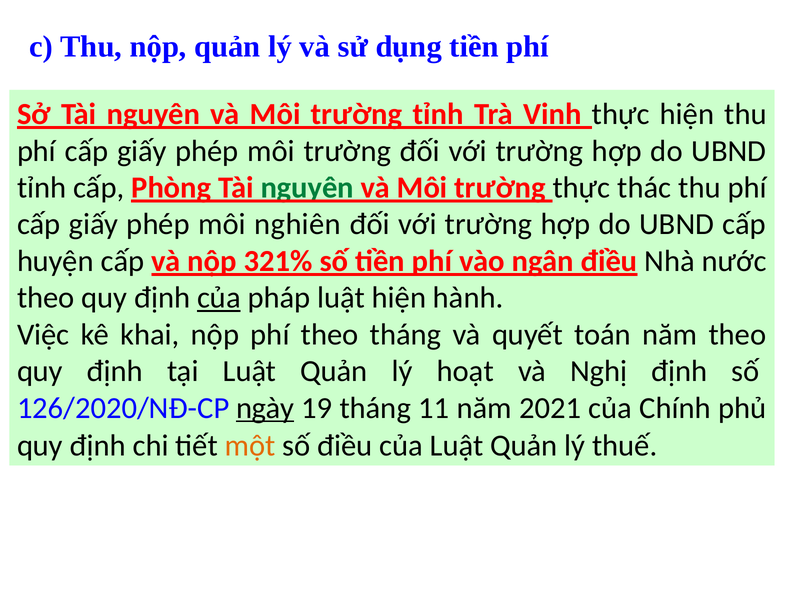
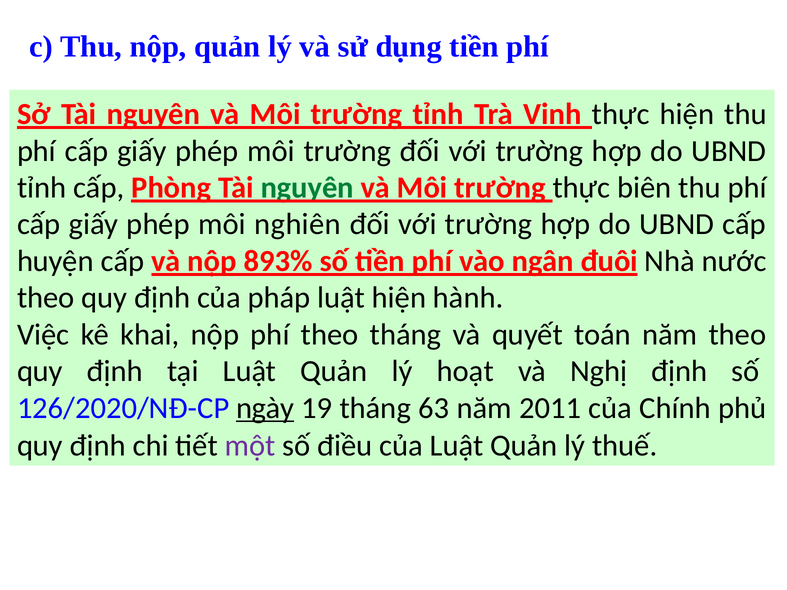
thác: thác -> biên (644, 188)
321%: 321% -> 893% (278, 261)
ngân điều: điều -> đuôi (609, 261)
của underline: present -> none (219, 298)
11: 11 -> 63 (434, 408)
2021: 2021 -> 2011 (550, 408)
một colour: orange -> purple (250, 446)
